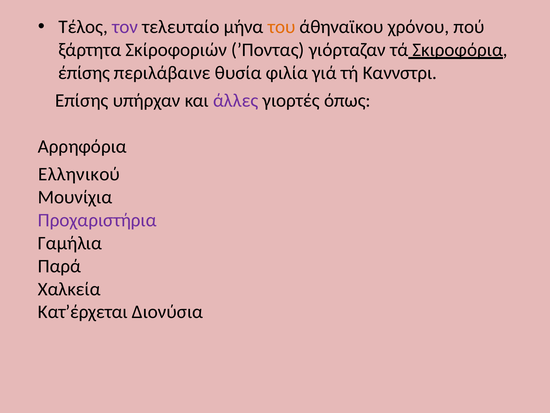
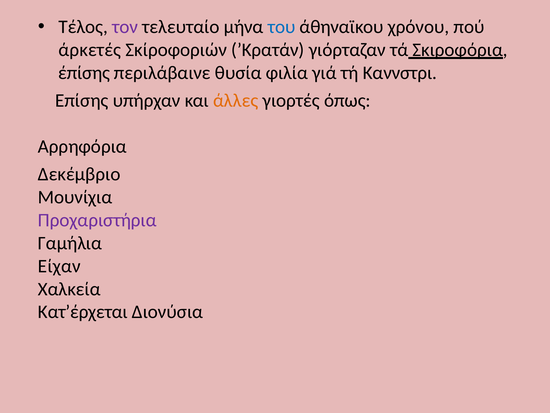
του colour: orange -> blue (282, 27)
ξάρτητα: ξάρτητα -> άρκετές (90, 50)
’Ποντας: ’Ποντας -> ’Κρατάν (268, 50)
άλλες colour: purple -> orange (236, 101)
Ελληνικού: Ελληνικού -> Δεκέμβριο (79, 174)
Παρά: Παρά -> Είχαν (59, 266)
